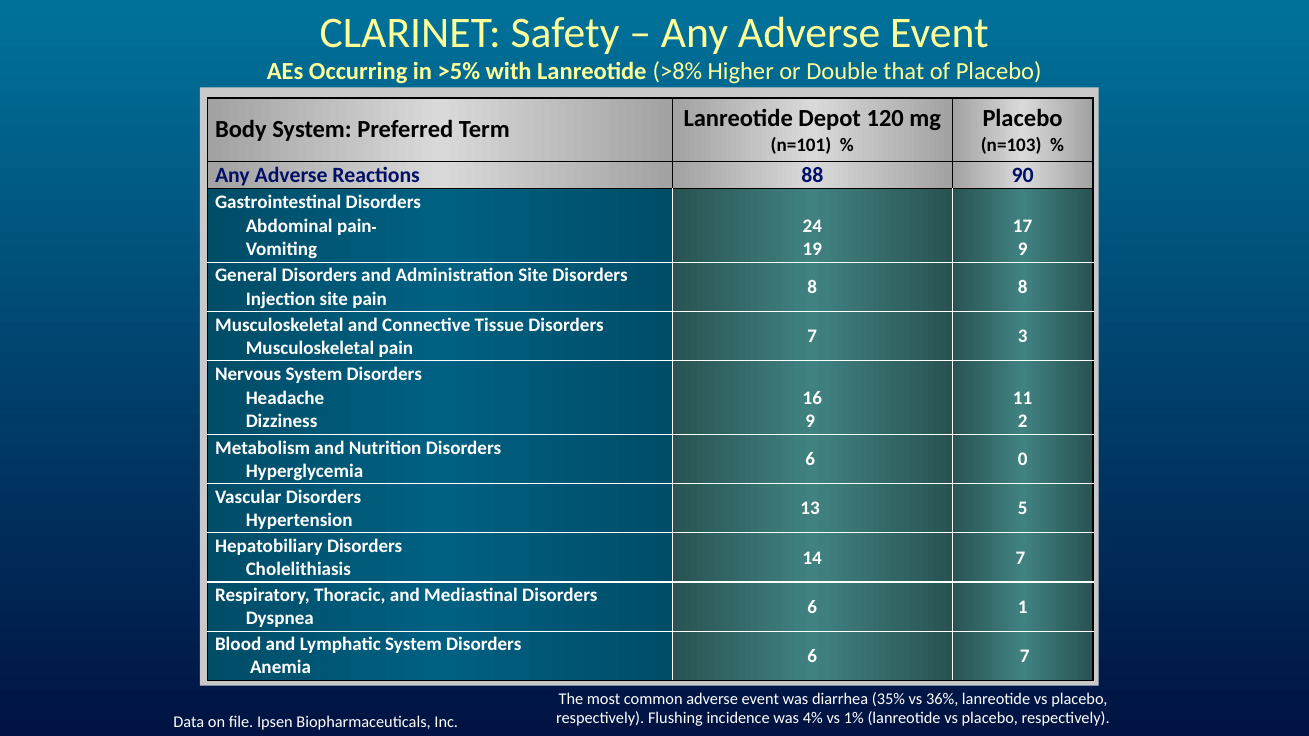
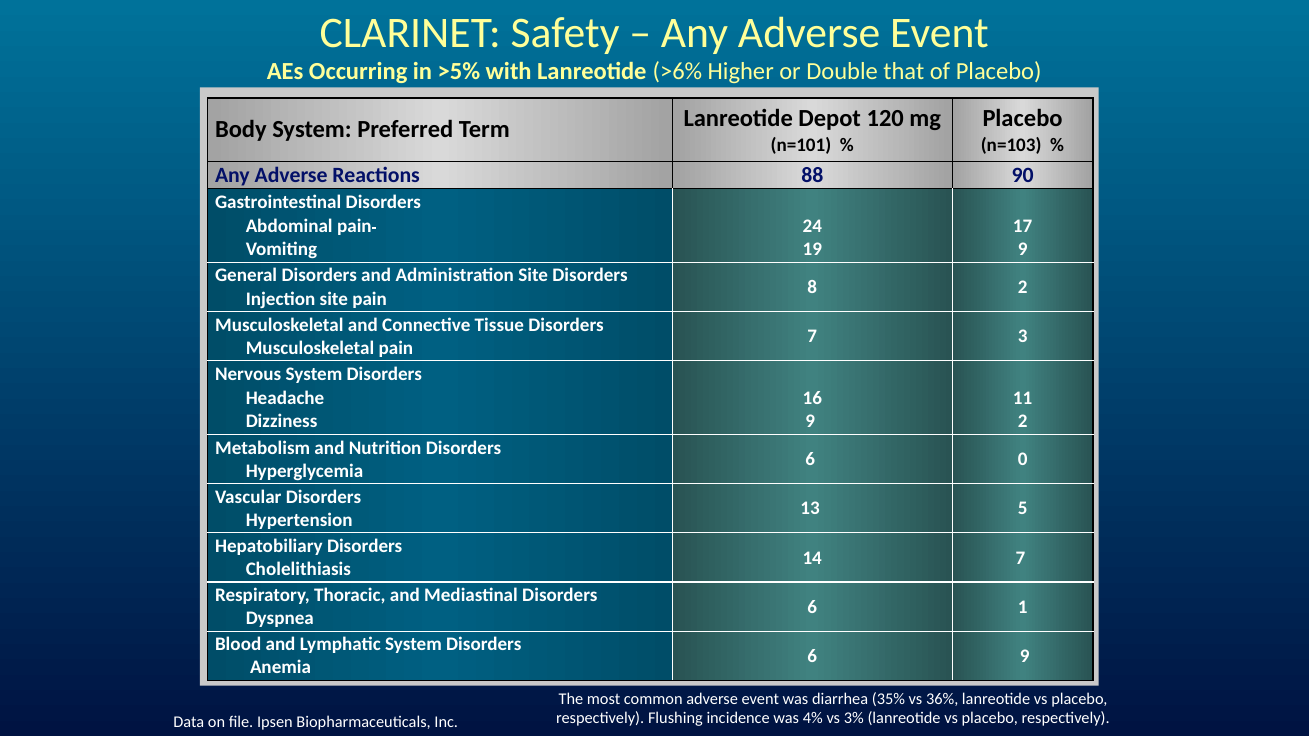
>8%: >8% -> >6% (677, 71)
8 8: 8 -> 2 (1023, 287)
6 7: 7 -> 9 (1025, 656)
1%: 1% -> 3% (854, 719)
